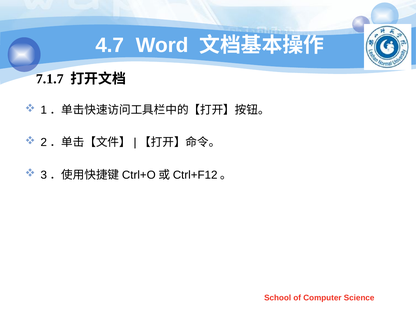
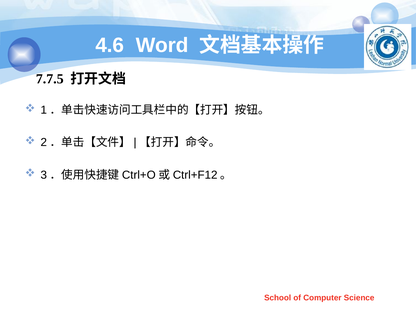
4.7: 4.7 -> 4.6 (110, 45)
7.1.7: 7.1.7 -> 7.7.5 (50, 79)
